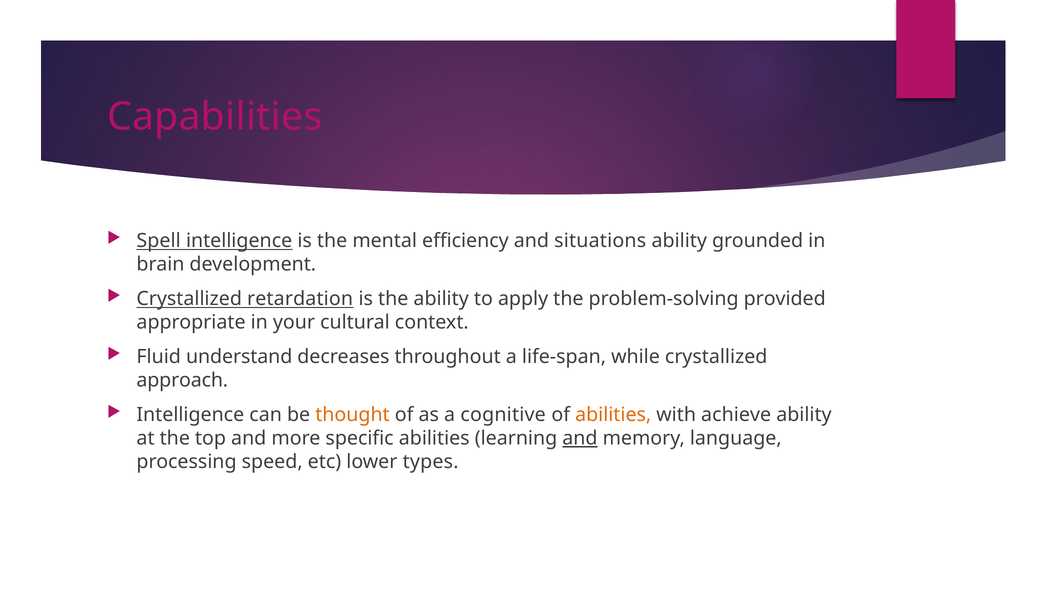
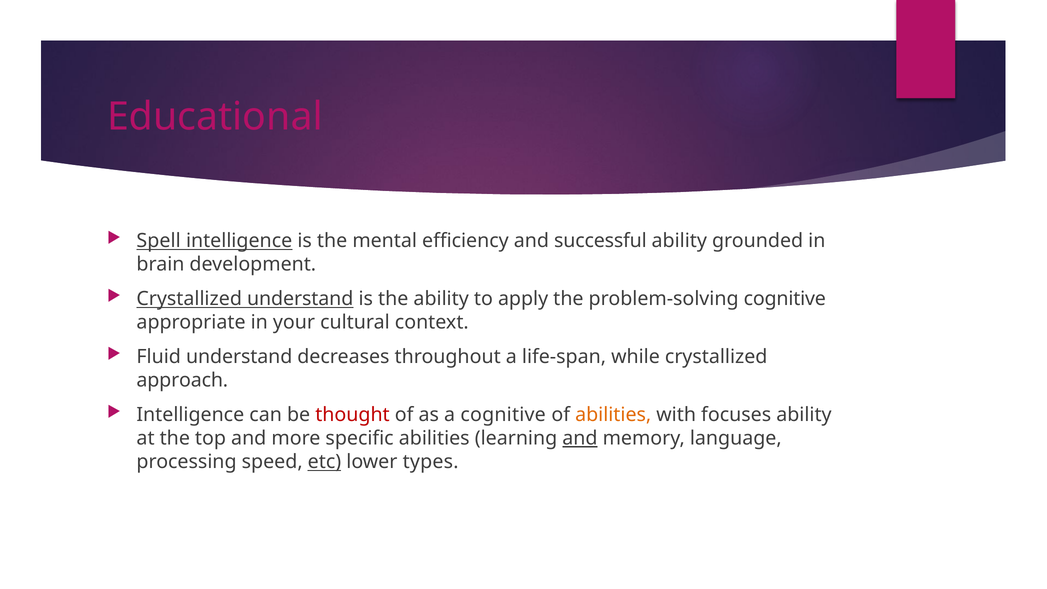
Capabilities: Capabilities -> Educational (215, 117)
situations: situations -> successful (600, 241)
Crystallized retardation: retardation -> understand (300, 299)
problem-solving provided: provided -> cognitive (785, 299)
thought colour: orange -> red (352, 415)
achieve: achieve -> focuses (736, 415)
etc underline: none -> present (324, 462)
